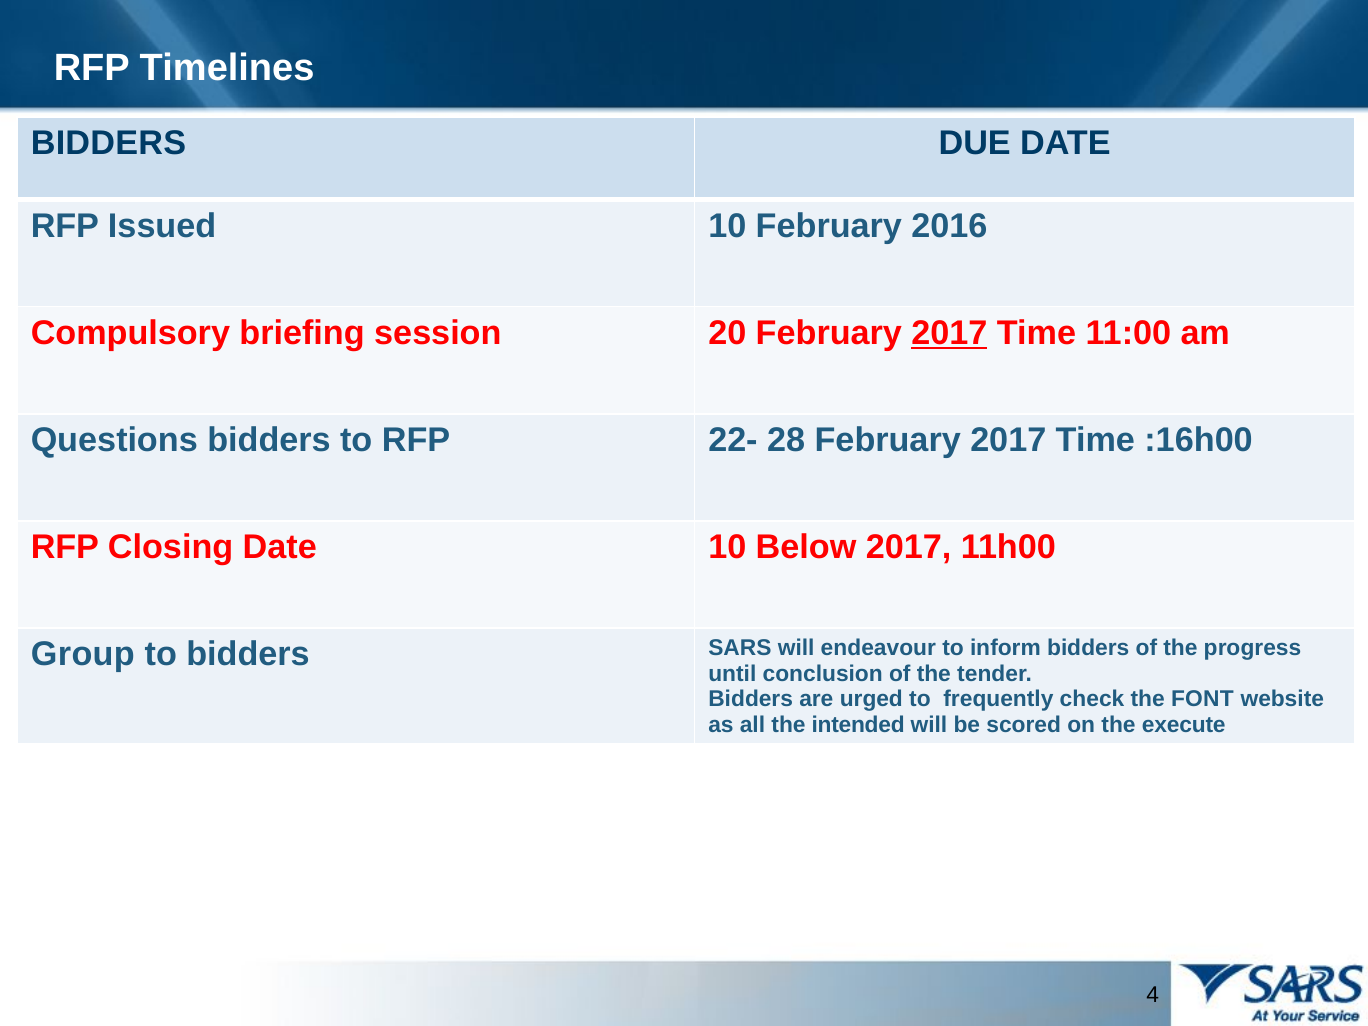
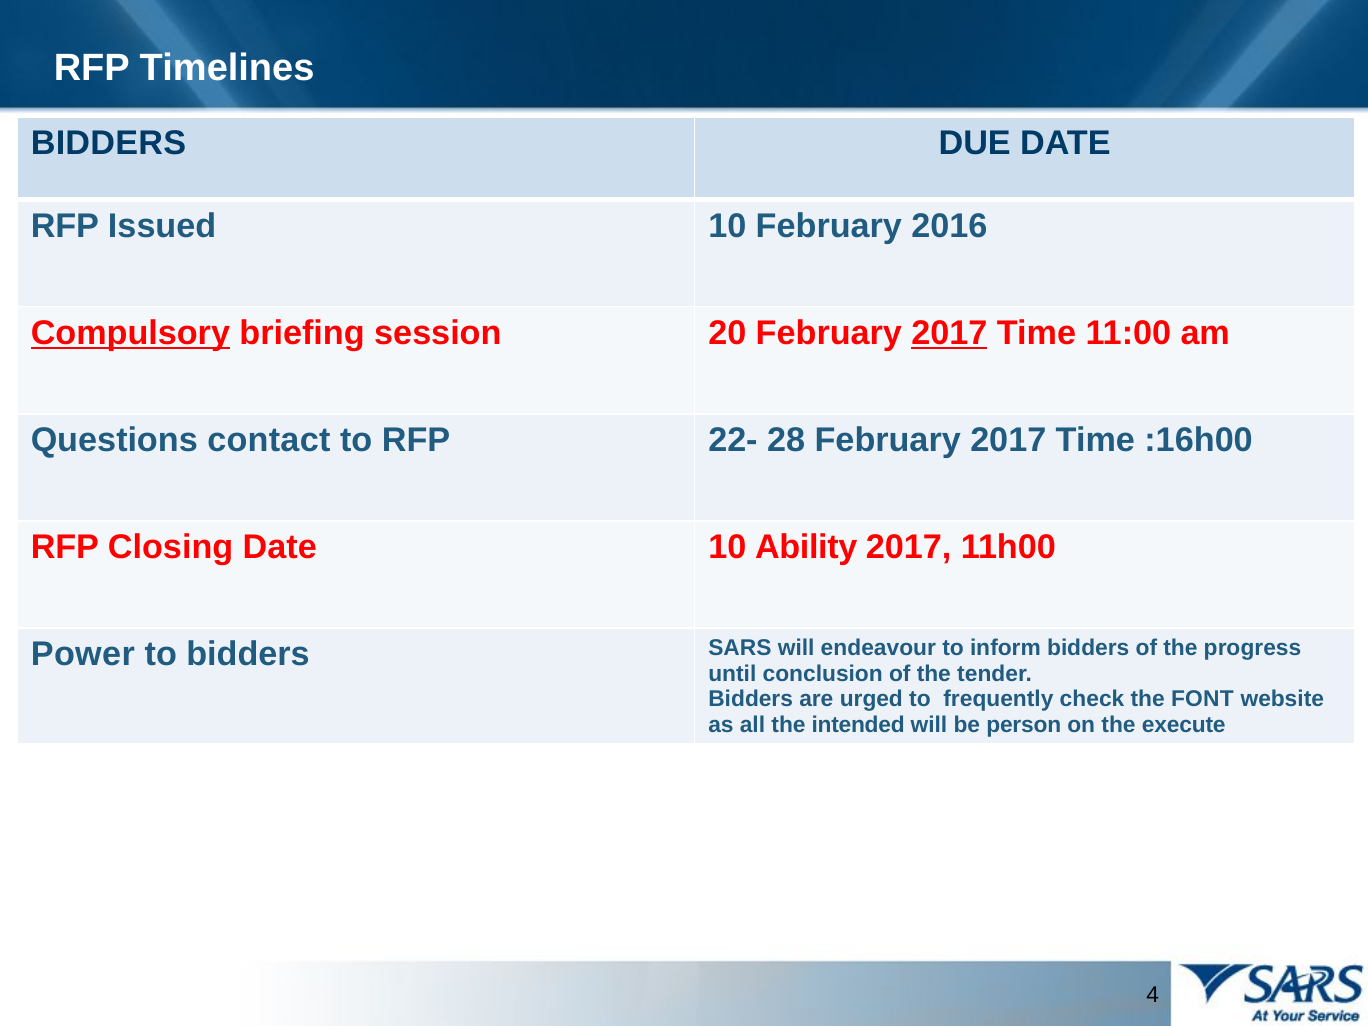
Compulsory underline: none -> present (130, 333)
Questions bidders: bidders -> contact (269, 440)
Below: Below -> Ability (806, 547)
Group: Group -> Power (83, 655)
scored: scored -> person (1024, 725)
